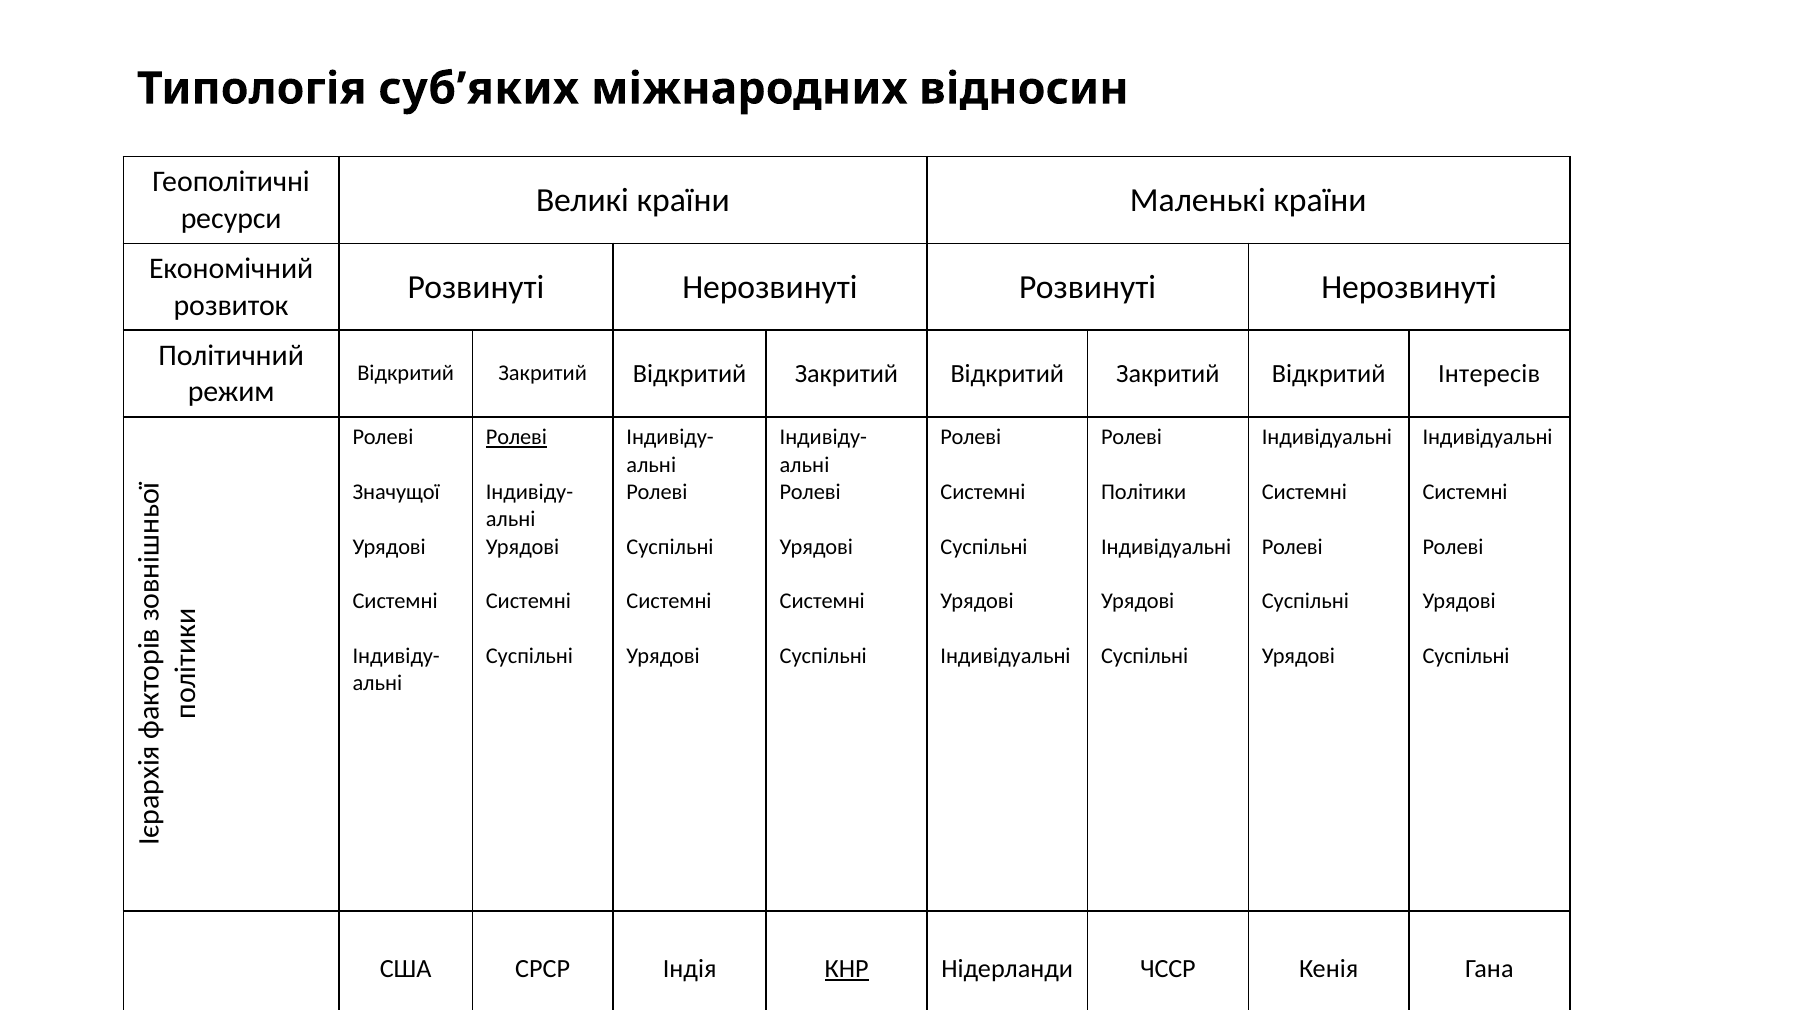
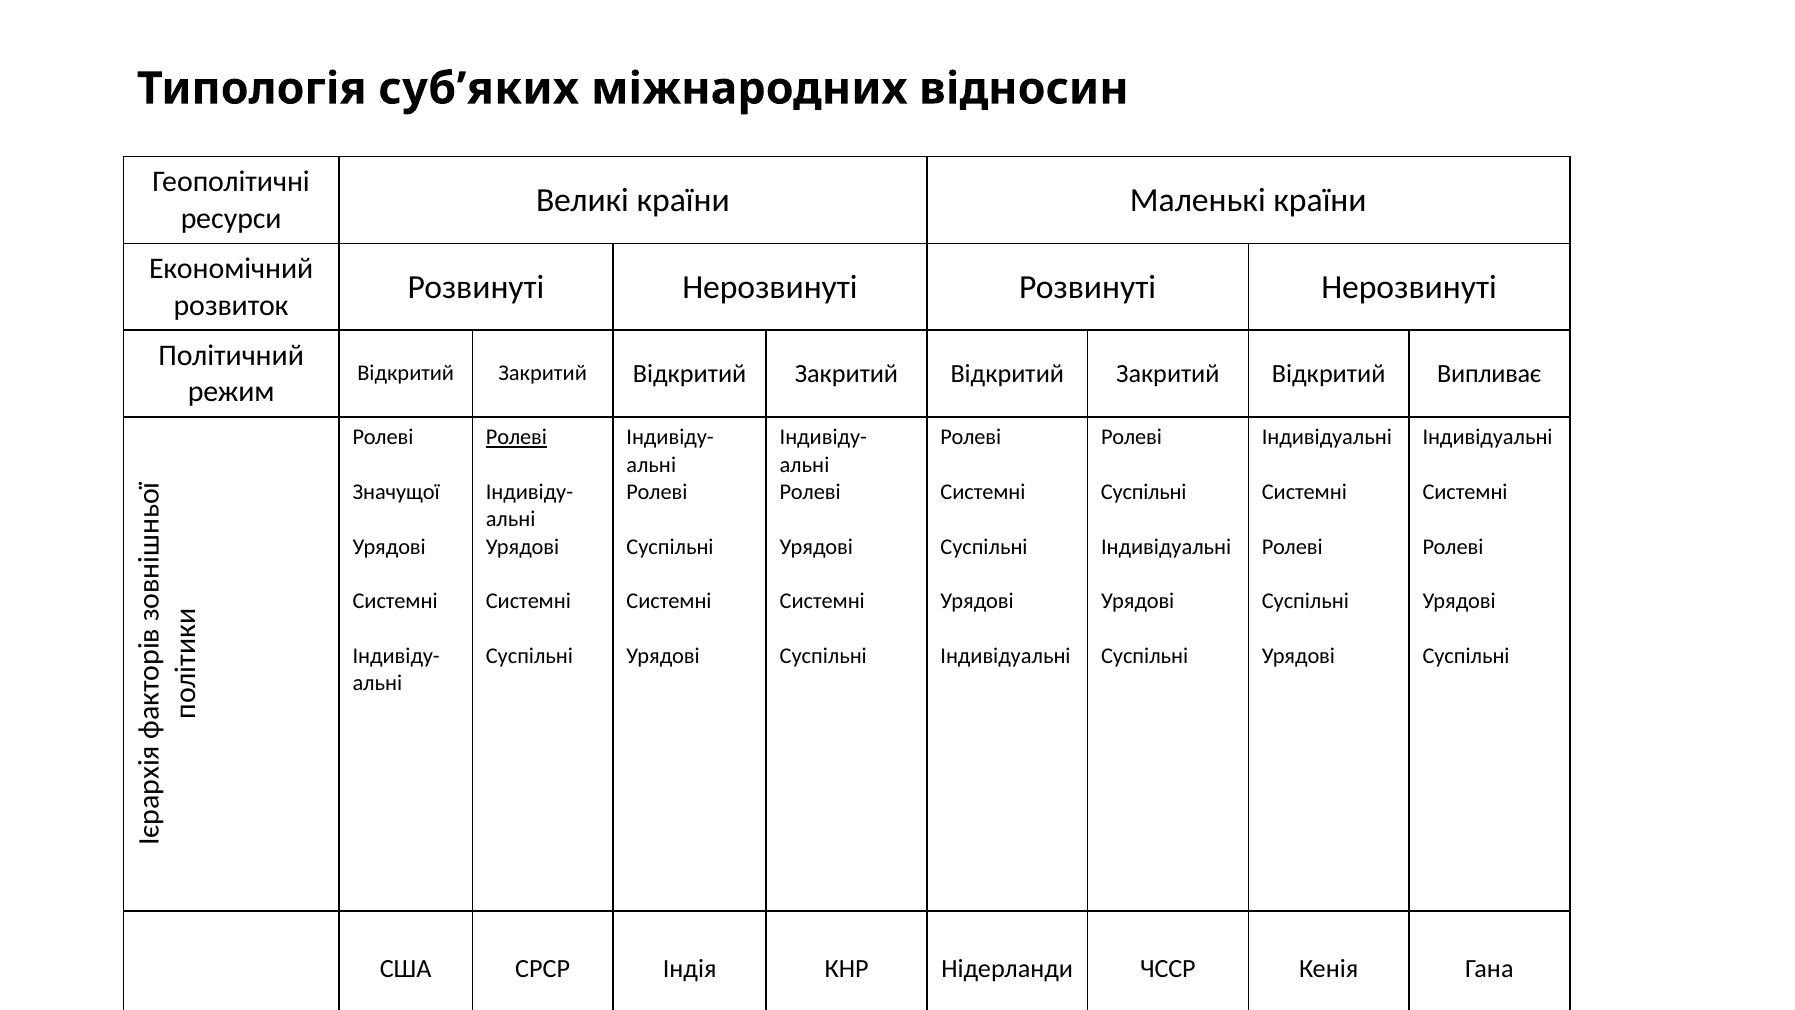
Інтересів: Інтересів -> Випливає (1489, 374)
Політики: Політики -> Суспільні (1144, 492)
КНР underline: present -> none (847, 968)
